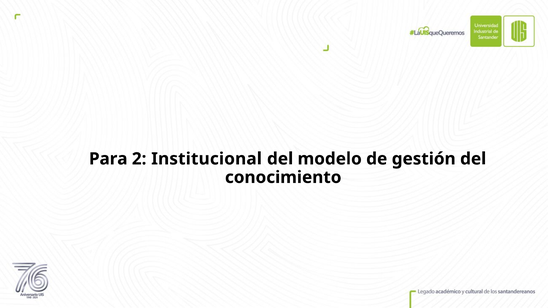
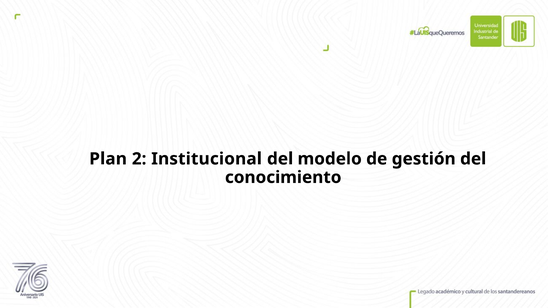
Para: Para -> Plan (108, 159)
